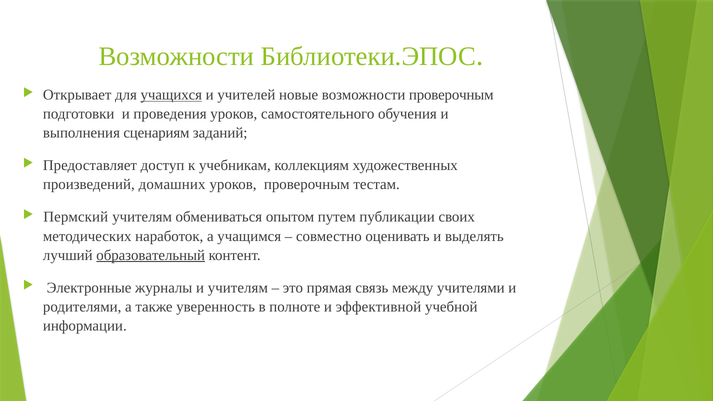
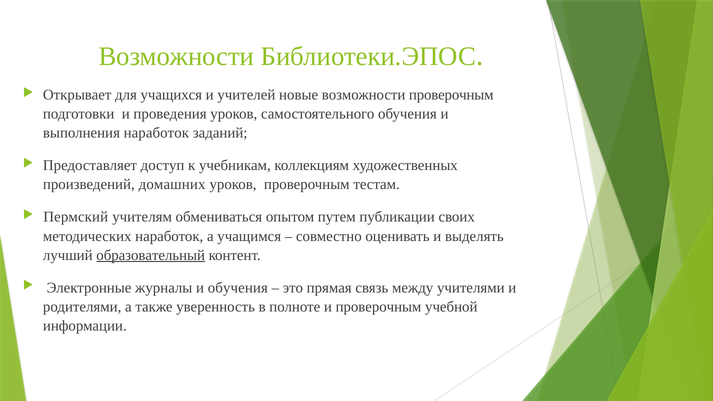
учащихся underline: present -> none (171, 95)
выполнения сценариям: сценариям -> наработок (156, 133)
и учителям: учителям -> обучения (238, 288)
и эффективной: эффективной -> проверочным (379, 307)
